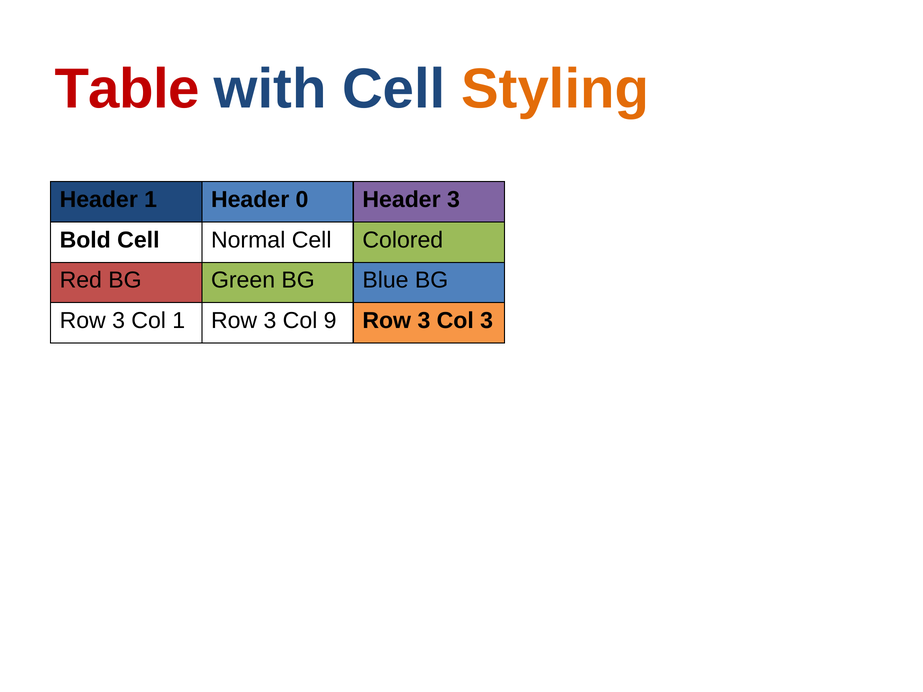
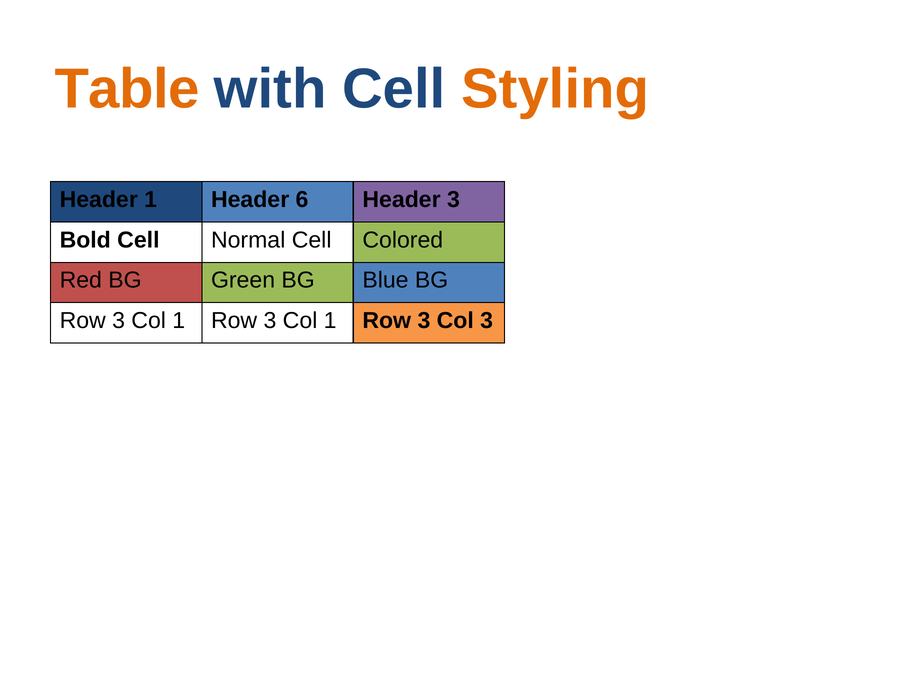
Table colour: red -> orange (127, 89)
0: 0 -> 6 (302, 200)
9: 9 -> 1 (330, 321)
